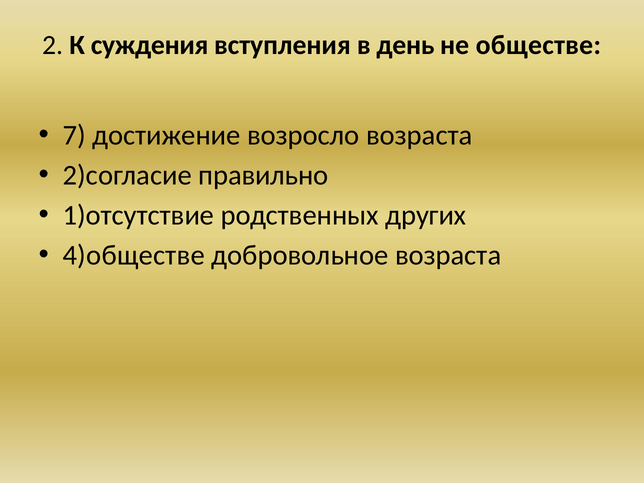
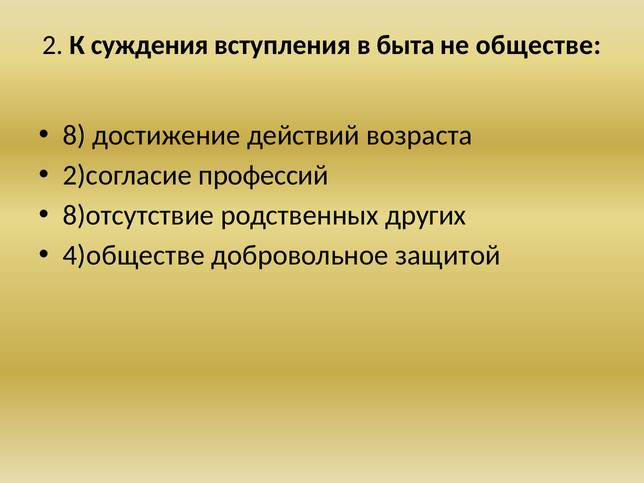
день: день -> быта (406, 45)
7: 7 -> 8 (74, 135)
возросло: возросло -> действий (303, 135)
правильно: правильно -> профессий (263, 175)
1)отсутствие: 1)отсутствие -> 8)отсутствие (139, 215)
добровольное возраста: возраста -> защитой (448, 255)
